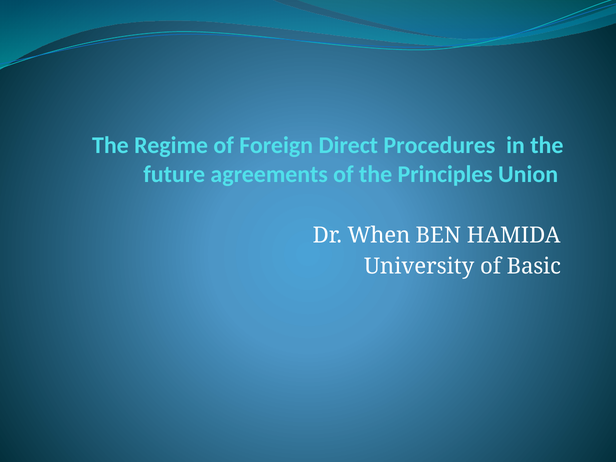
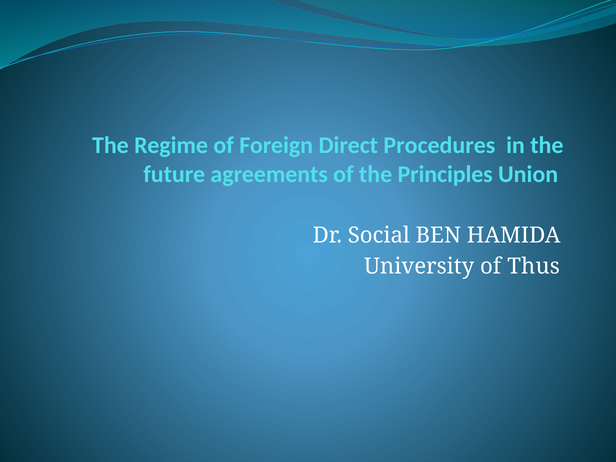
When: When -> Social (379, 235)
Basic: Basic -> Thus (534, 267)
